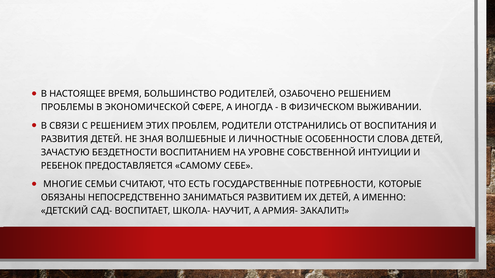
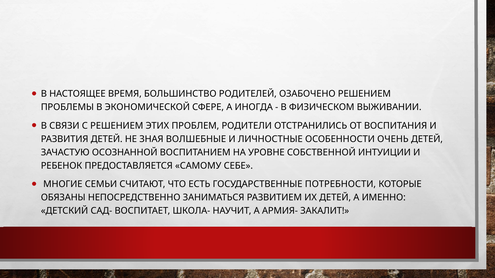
СЛОВА: СЛОВА -> ОЧЕНЬ (393, 139)
БЕЗДЕТНОСТИ: БЕЗДЕТНОСТИ -> ОСОЗНАННОЙ (125, 153)
